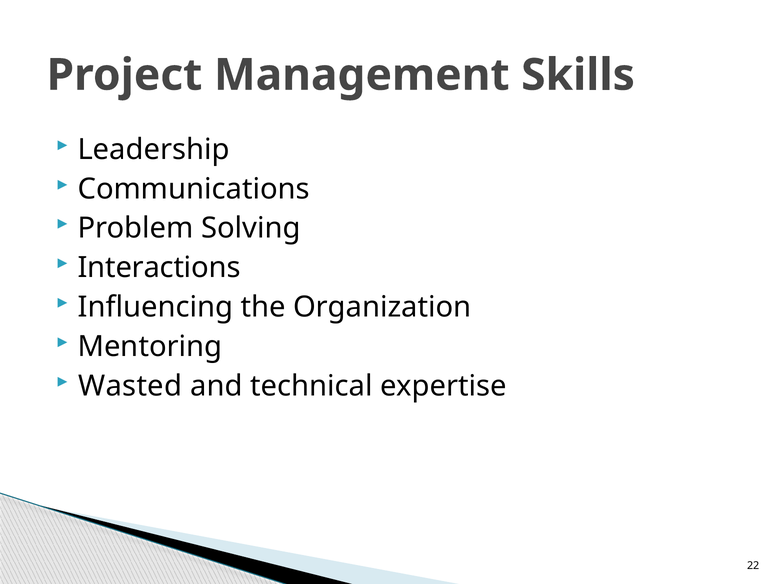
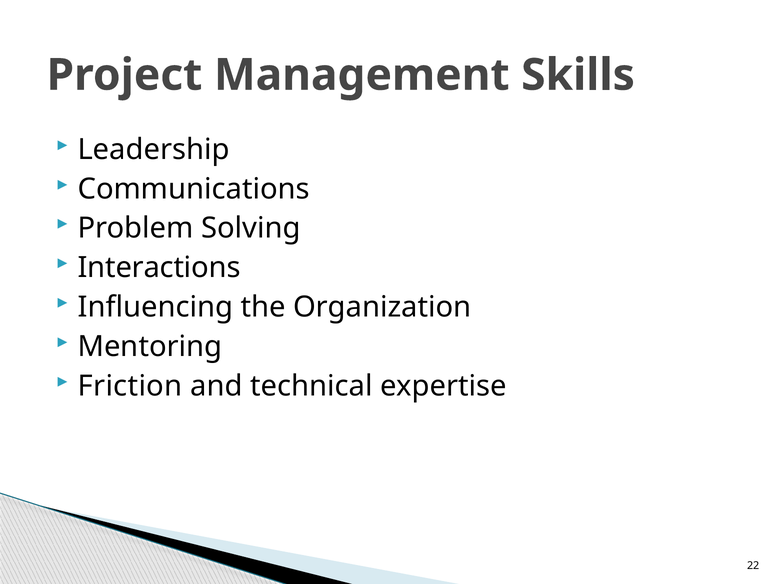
Wasted: Wasted -> Friction (130, 386)
